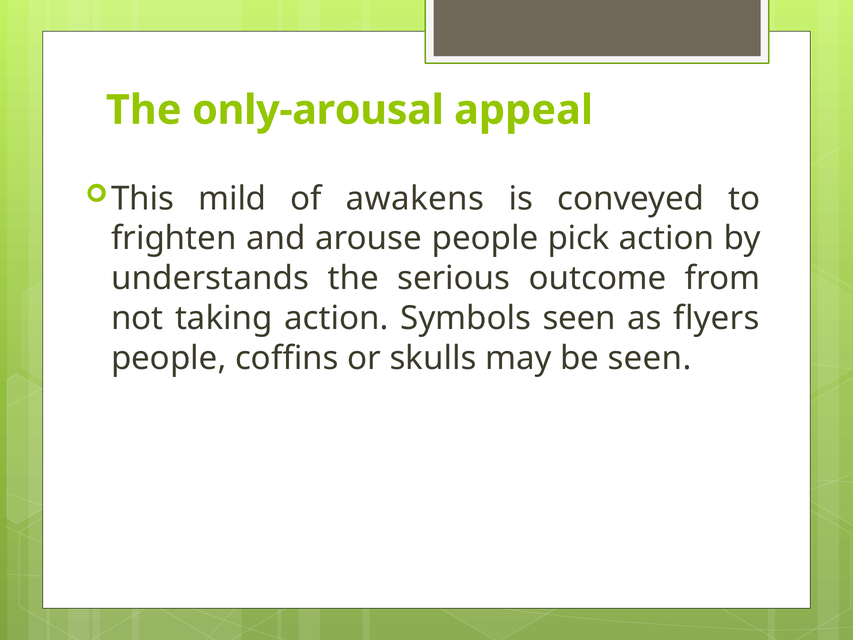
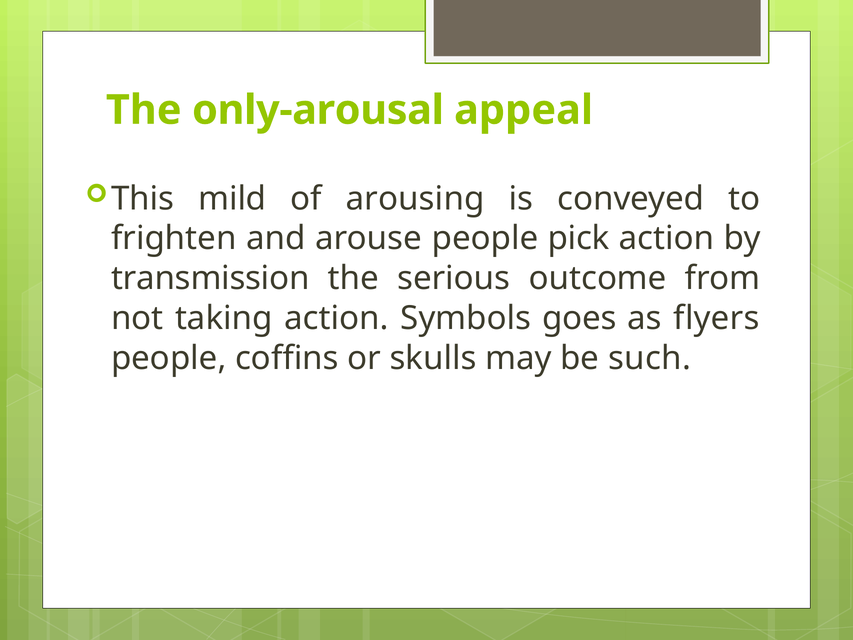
awakens: awakens -> arousing (415, 199)
understands: understands -> transmission (210, 278)
Symbols seen: seen -> goes (579, 318)
be seen: seen -> such (650, 358)
